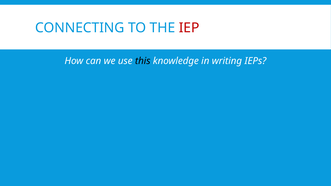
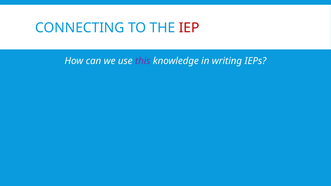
this colour: black -> purple (143, 61)
